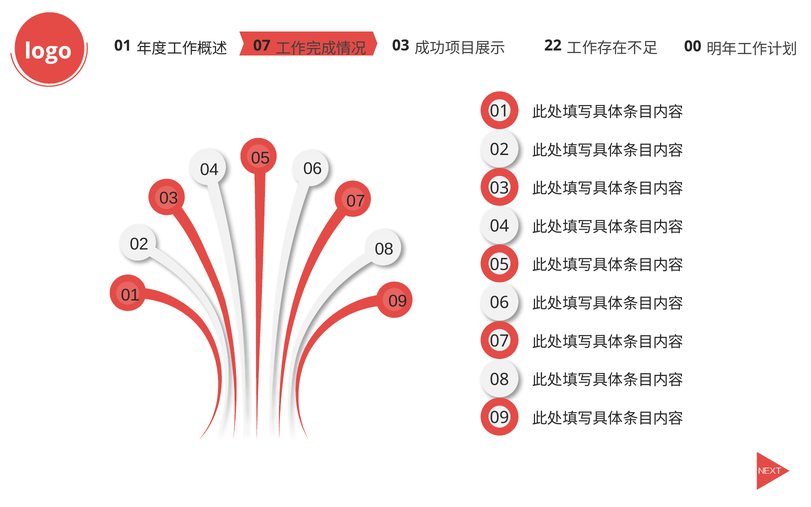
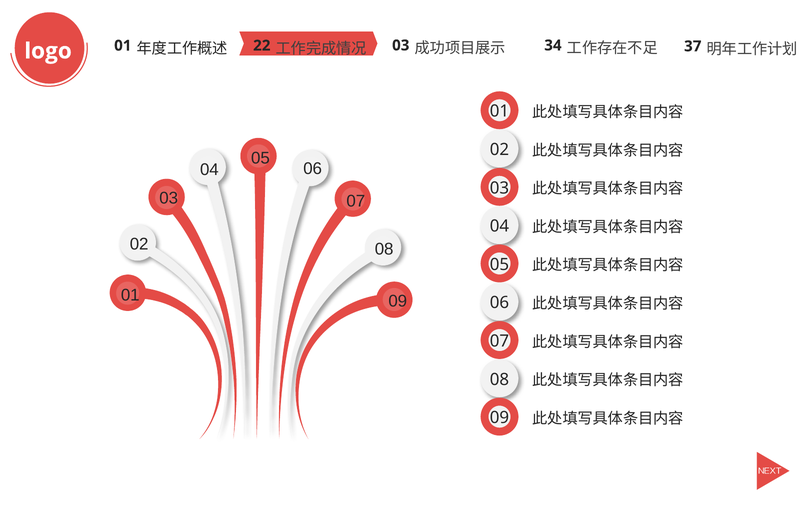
07: 07 -> 22 (262, 46)
22: 22 -> 34 (553, 45)
00: 00 -> 37 (693, 46)
